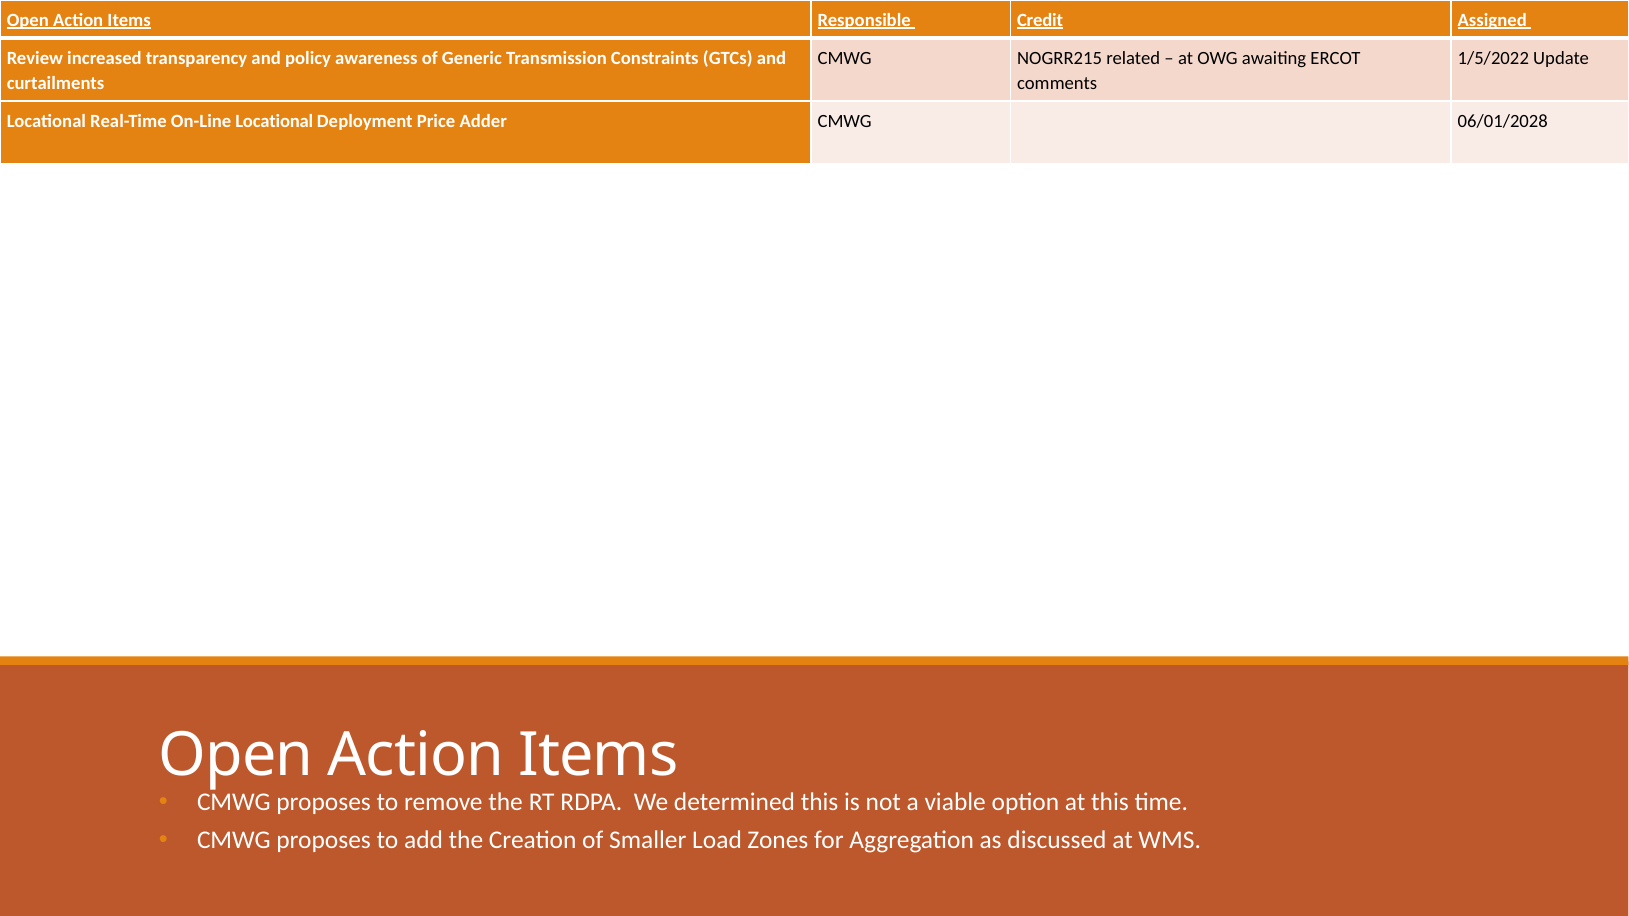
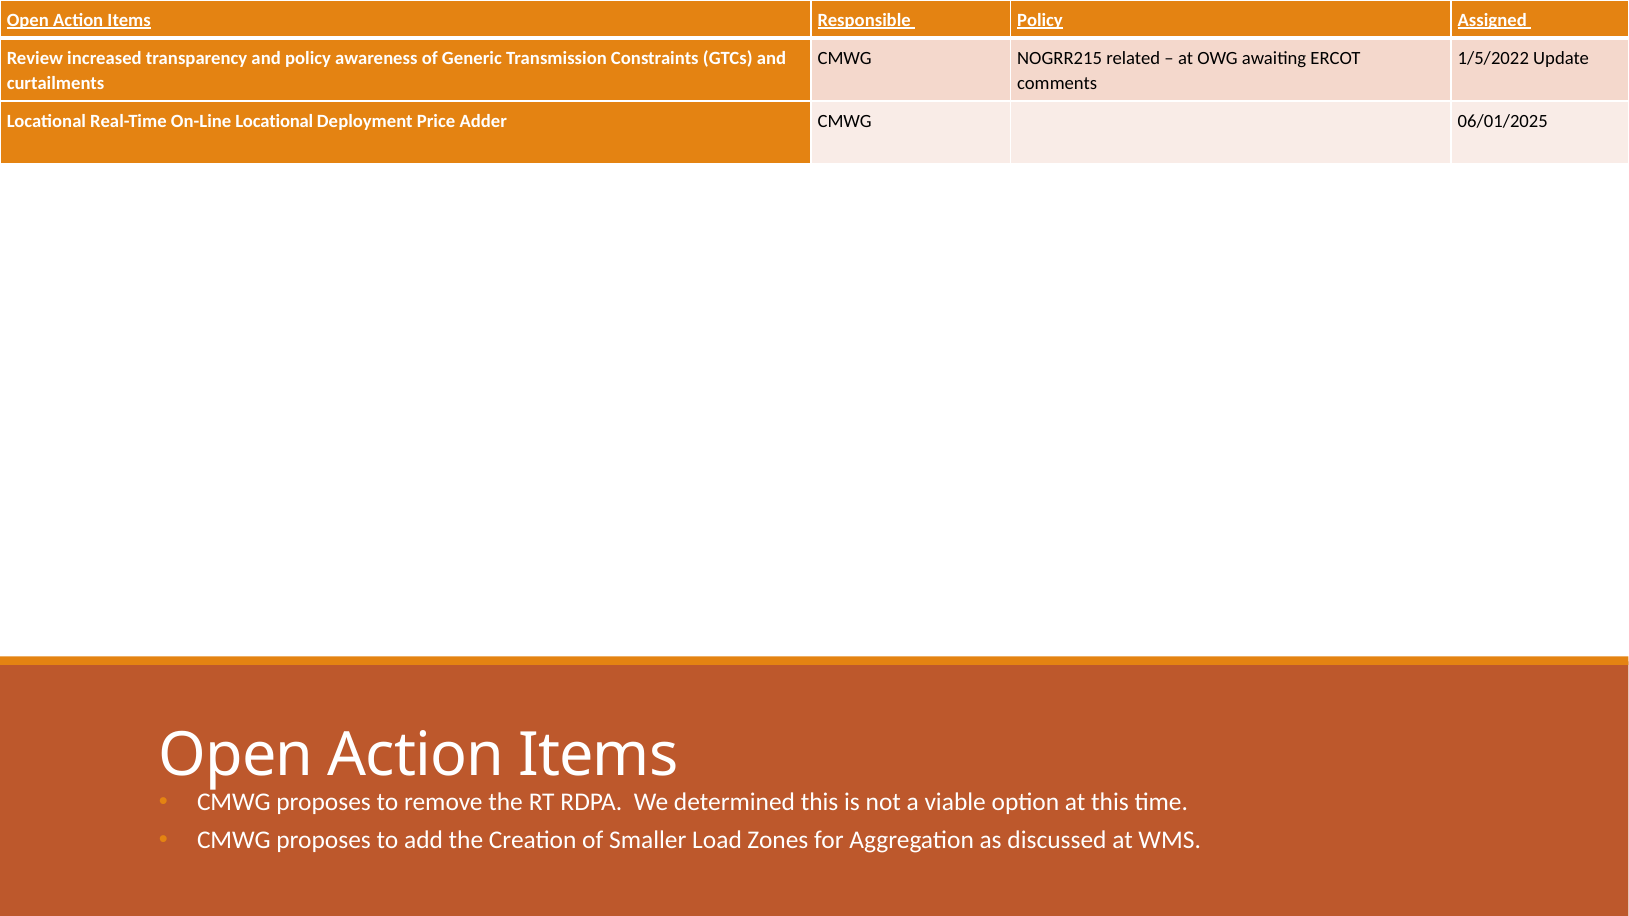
Responsible Credit: Credit -> Policy (1040, 20)
06/01/2028: 06/01/2028 -> 06/01/2025 (1503, 121)
